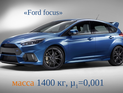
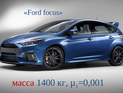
масса colour: orange -> red (23, 82)
